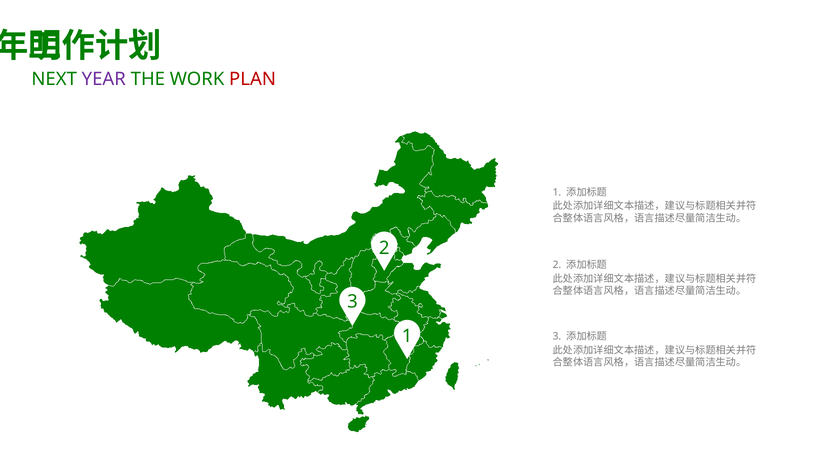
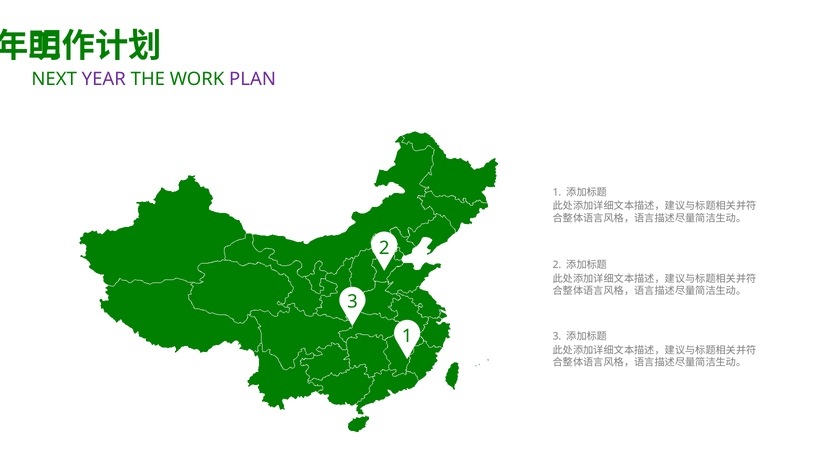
PLAN colour: red -> purple (253, 79)
